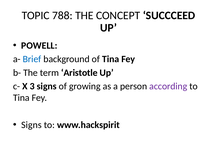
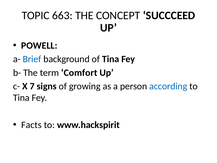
788: 788 -> 663 (62, 15)
Aristotle: Aristotle -> Comfort (79, 73)
3: 3 -> 7 (32, 86)
according colour: purple -> blue (168, 86)
Signs: Signs -> Facts (31, 125)
